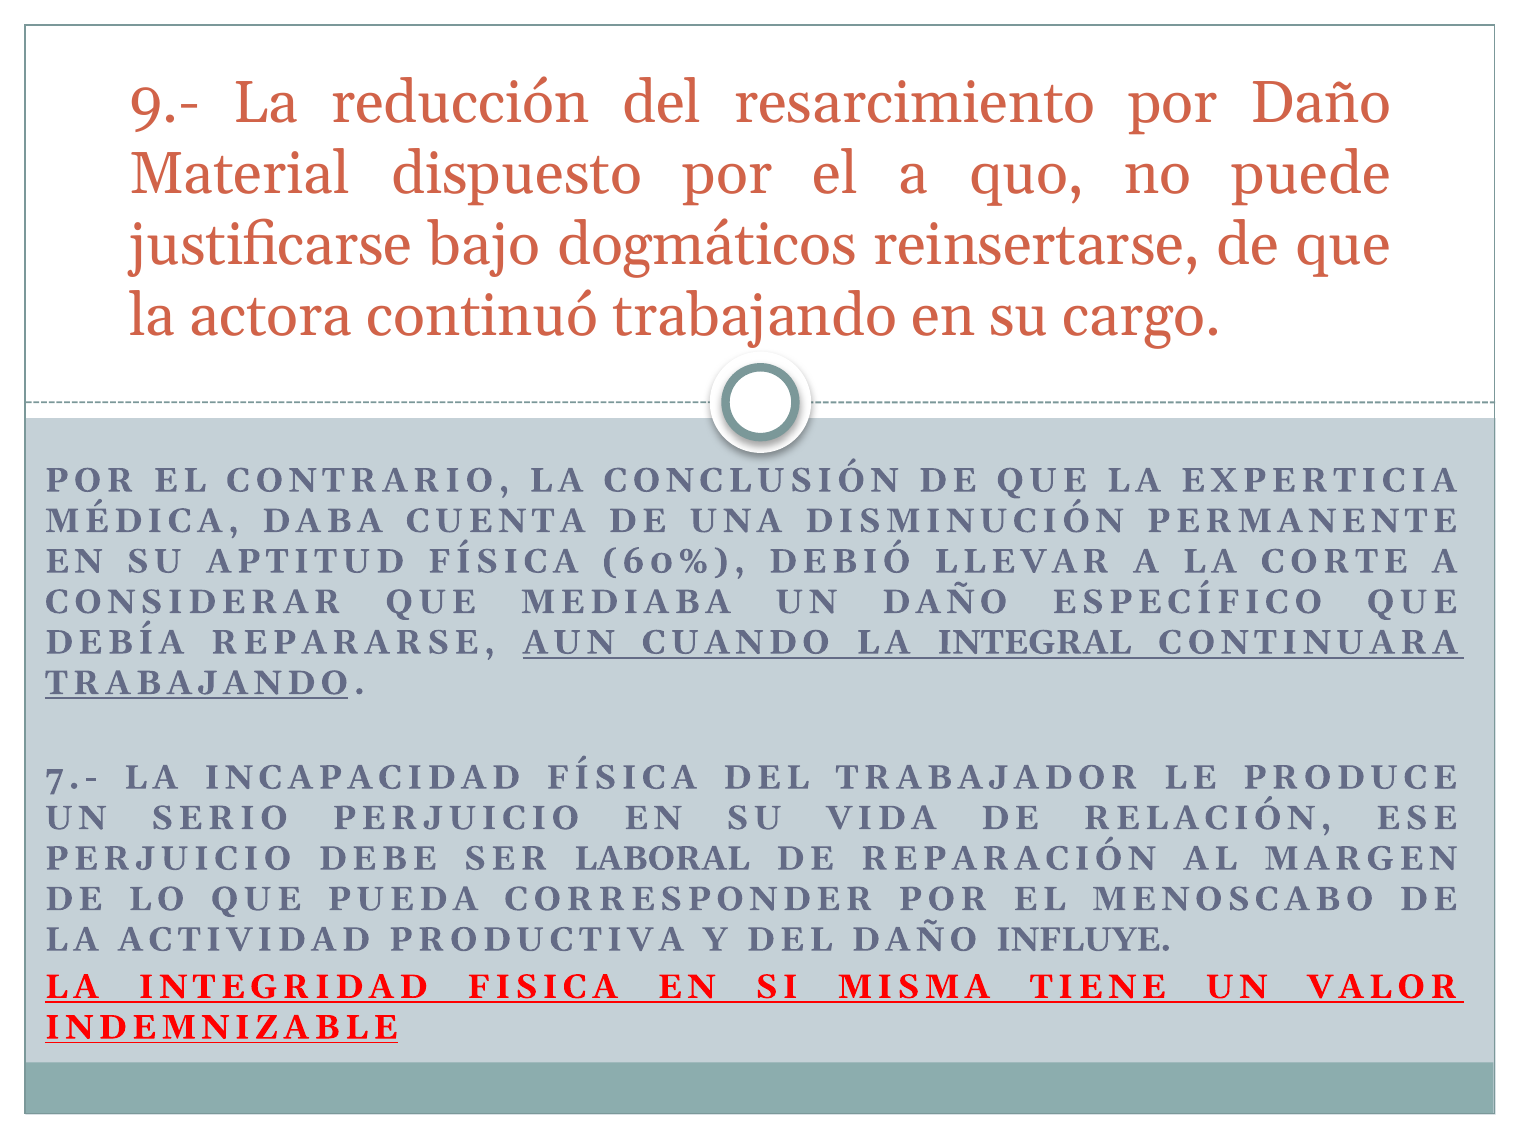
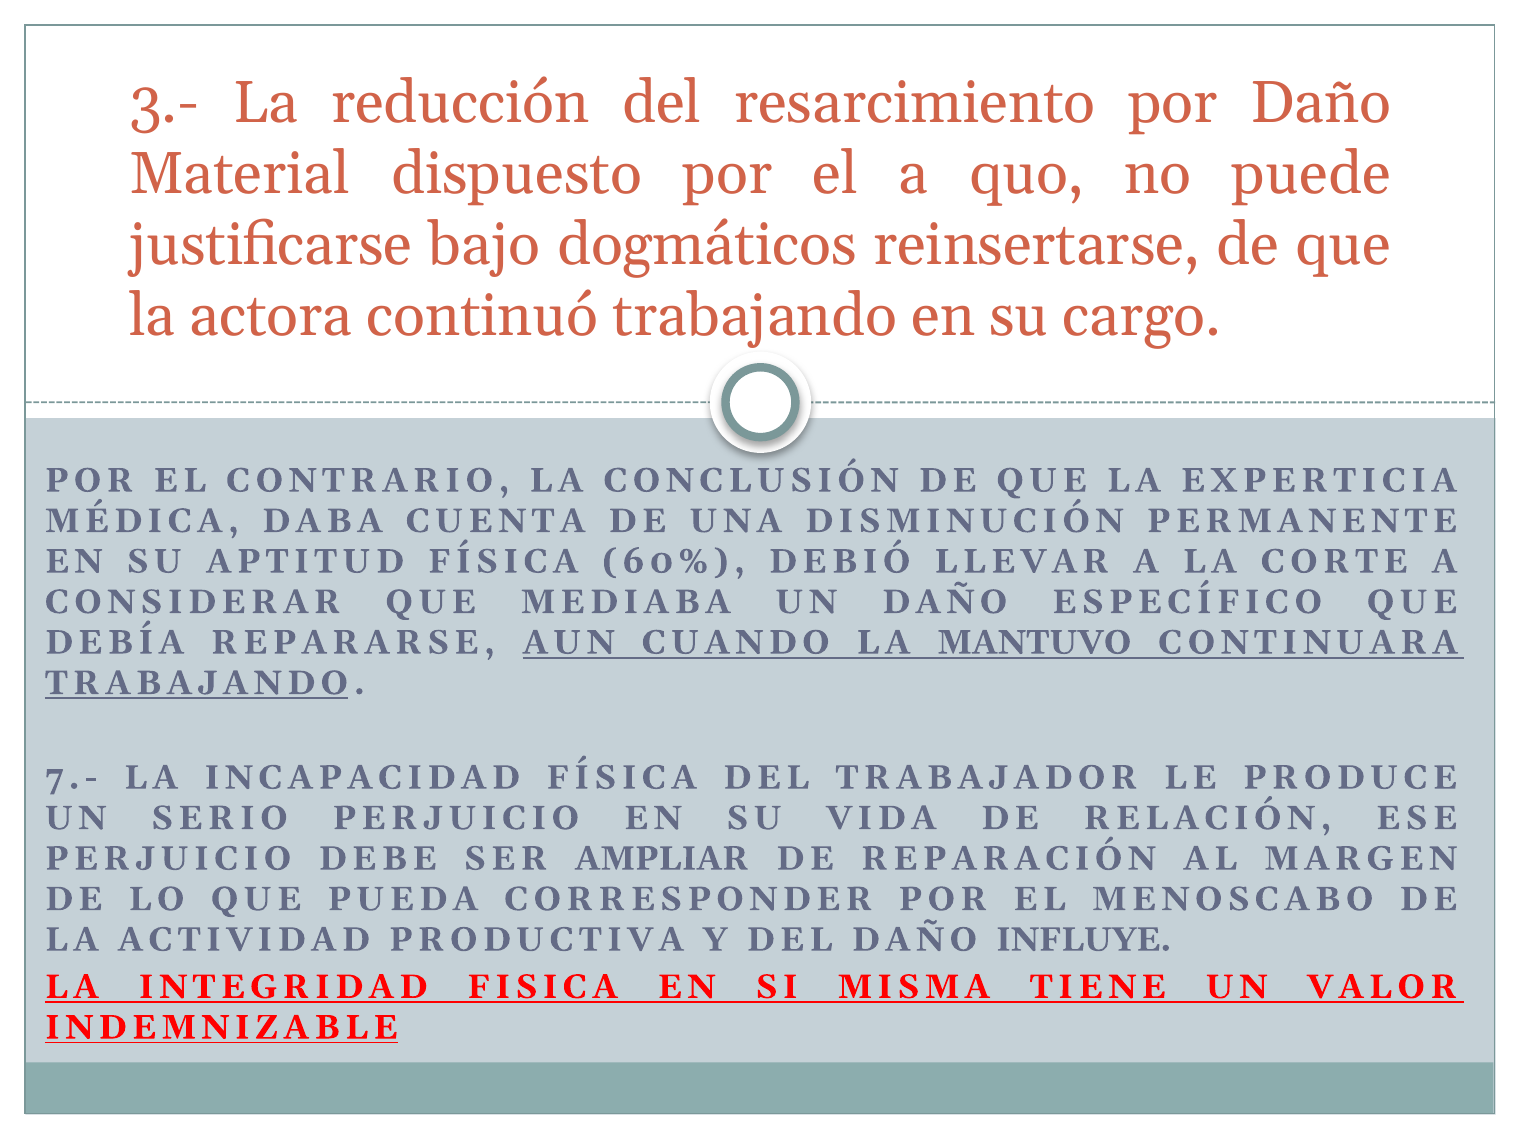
9.-: 9.- -> 3.- (165, 103)
INTEGRAL: INTEGRAL -> MANTUVO (1034, 643)
LABORAL: LABORAL -> AMPLIAR (662, 859)
